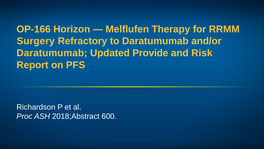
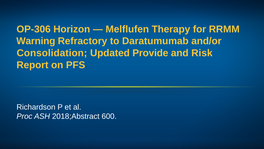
OP-166: OP-166 -> OP-306 (34, 29)
Surgery: Surgery -> Warning (36, 41)
Daratumumab: Daratumumab -> Consolidation (52, 53)
